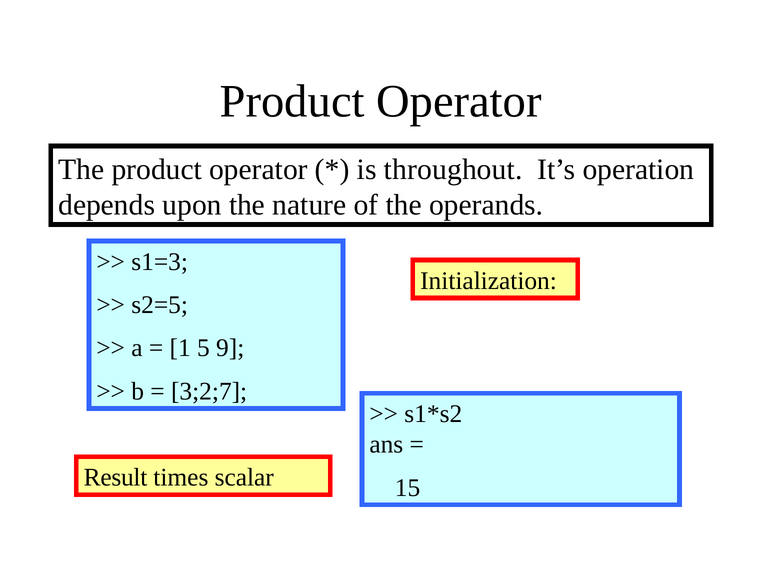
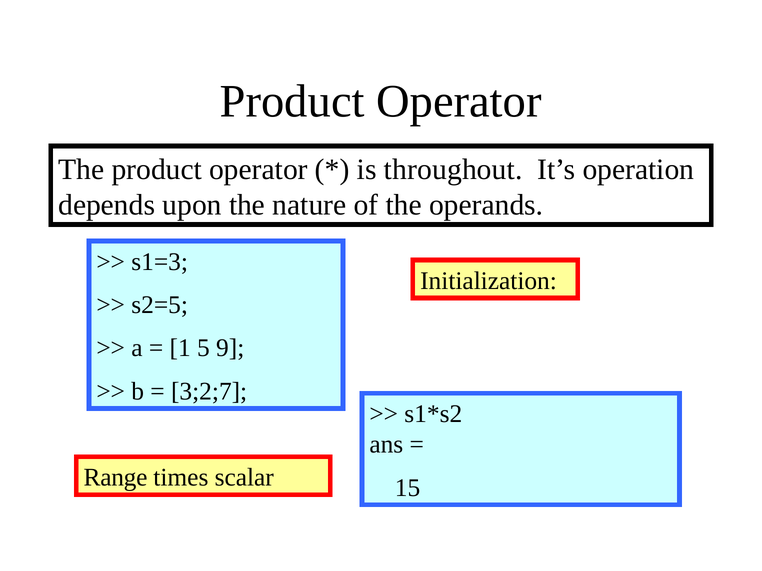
Result: Result -> Range (116, 478)
